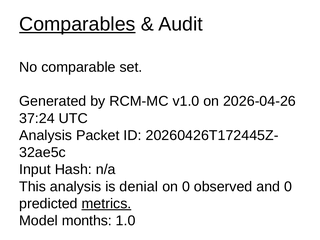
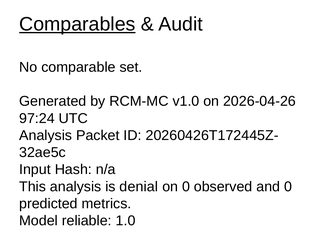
37:24: 37:24 -> 97:24 (37, 118)
metrics underline: present -> none (106, 204)
months: months -> reliable (87, 221)
